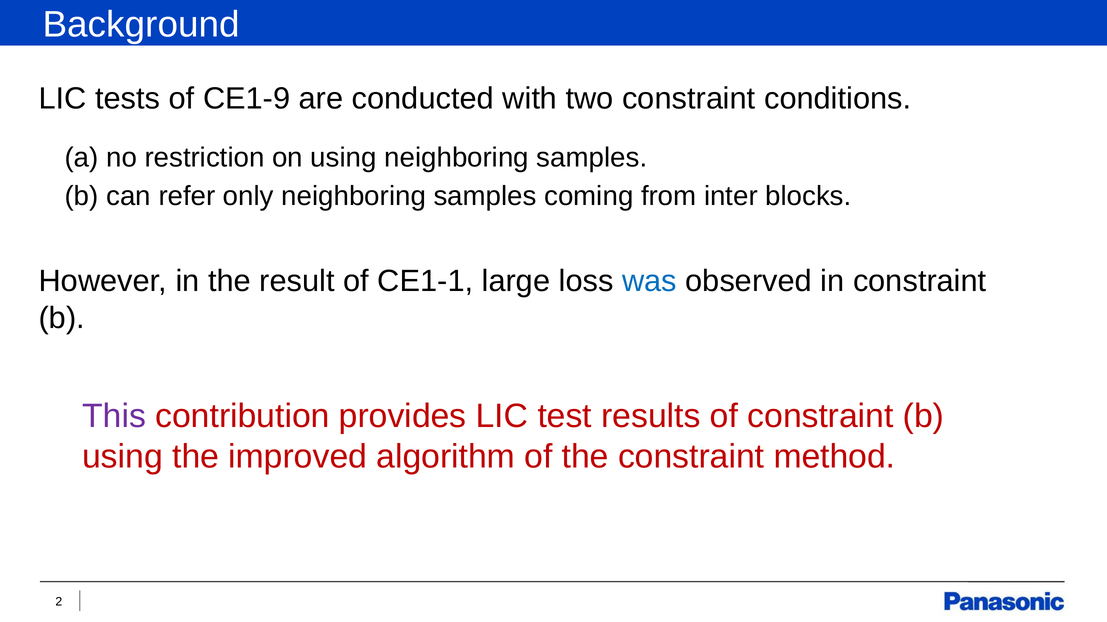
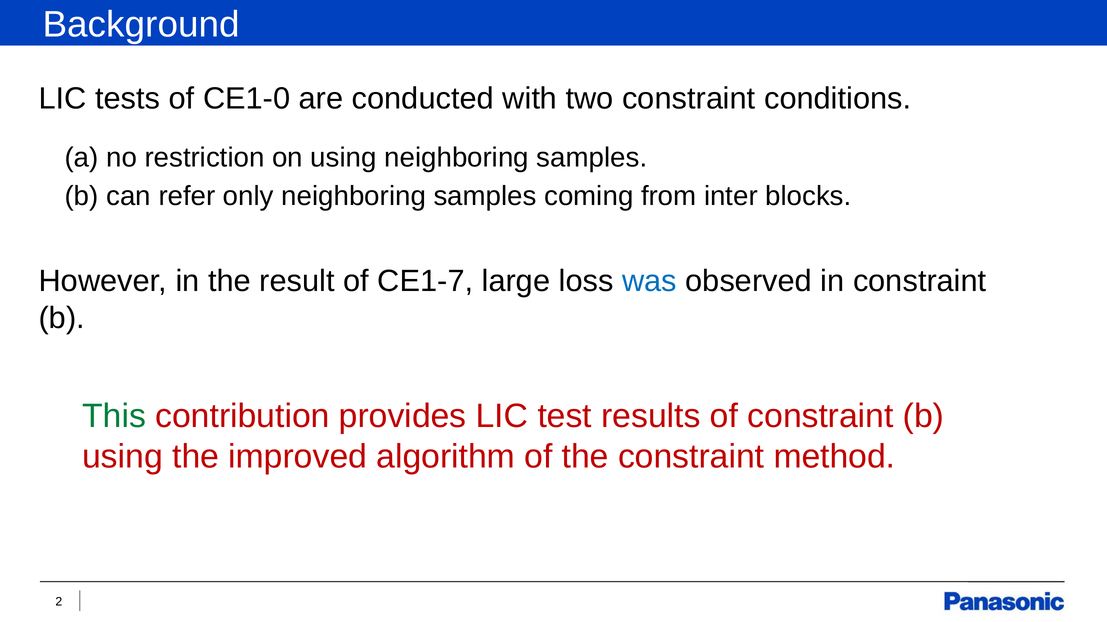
CE1-9: CE1-9 -> CE1-0 (247, 99)
CE1-1: CE1-1 -> CE1-7 (425, 282)
This colour: purple -> green (114, 417)
